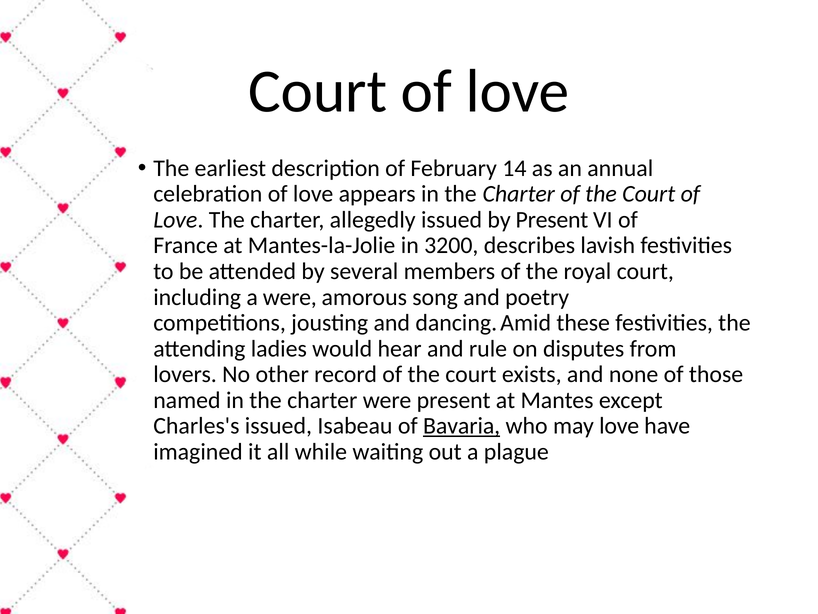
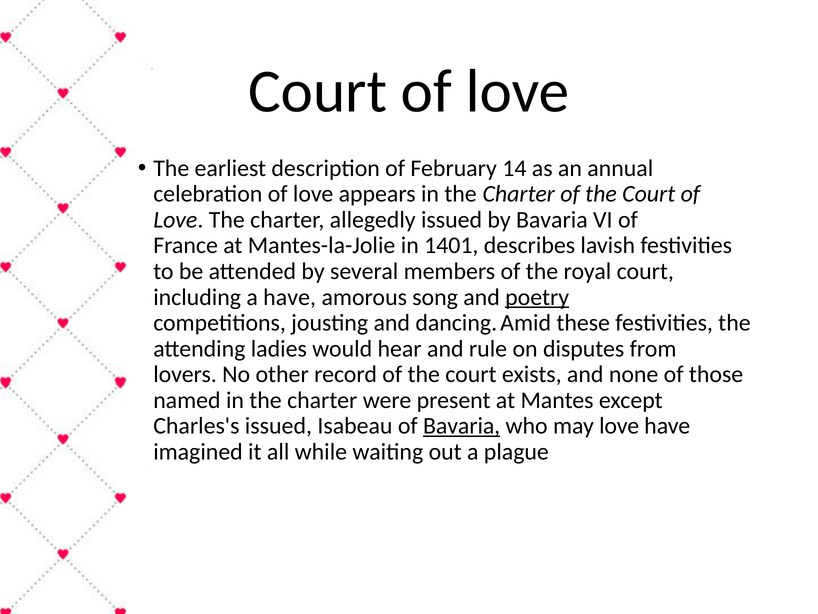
by Present: Present -> Bavaria (552, 220)
3200: 3200 -> 1401 (451, 245)
a were: were -> have (290, 297)
poetry underline: none -> present (537, 297)
